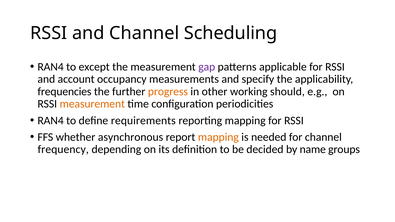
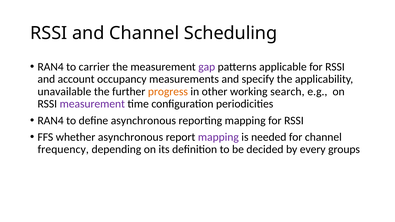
except: except -> carrier (94, 67)
frequencies: frequencies -> unavailable (64, 92)
should: should -> search (287, 92)
measurement colour: orange -> purple (92, 104)
define requirements: requirements -> asynchronous (143, 121)
mapping colour: orange -> purple (218, 137)
name: name -> every (313, 150)
